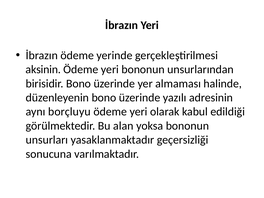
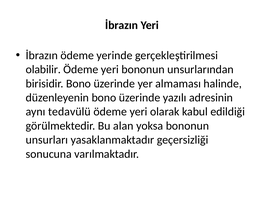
aksinin: aksinin -> olabilir (43, 69)
borçluyu: borçluyu -> tedavülü (69, 112)
